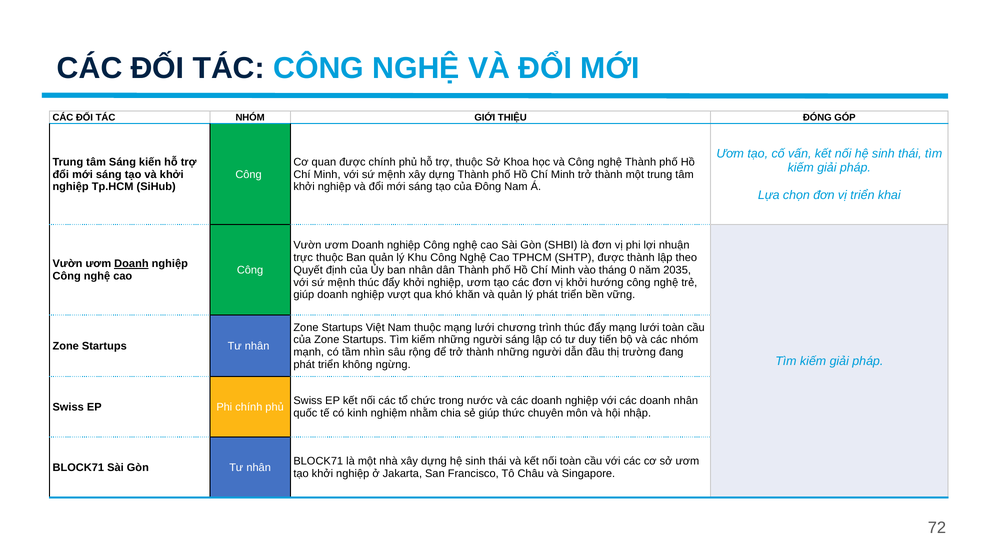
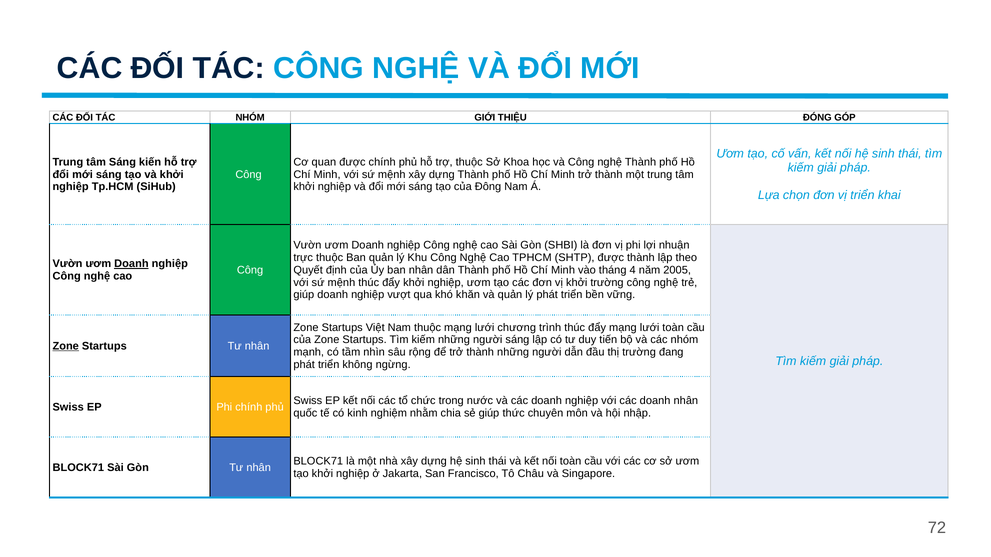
0: 0 -> 4 (633, 270)
2035: 2035 -> 2005 (677, 270)
khởi hướng: hướng -> trường (607, 283)
Zone underline: none -> present (66, 346)
